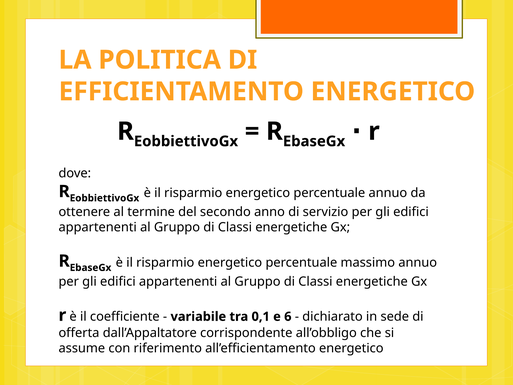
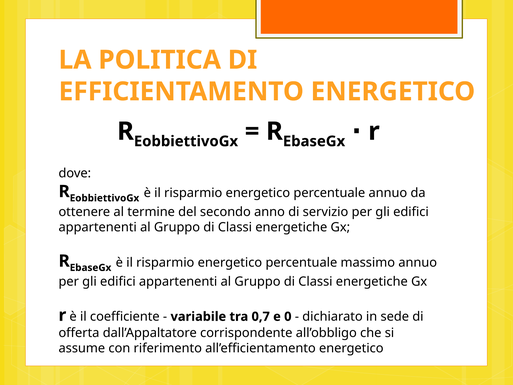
0,1: 0,1 -> 0,7 (261, 316)
6: 6 -> 0 (288, 316)
